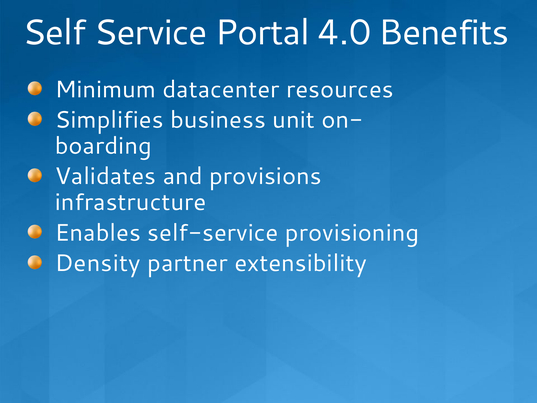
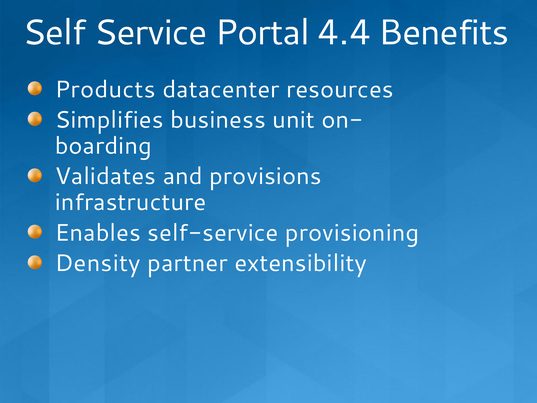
4.0: 4.0 -> 4.4 (344, 33)
Minimum: Minimum -> Products (105, 89)
